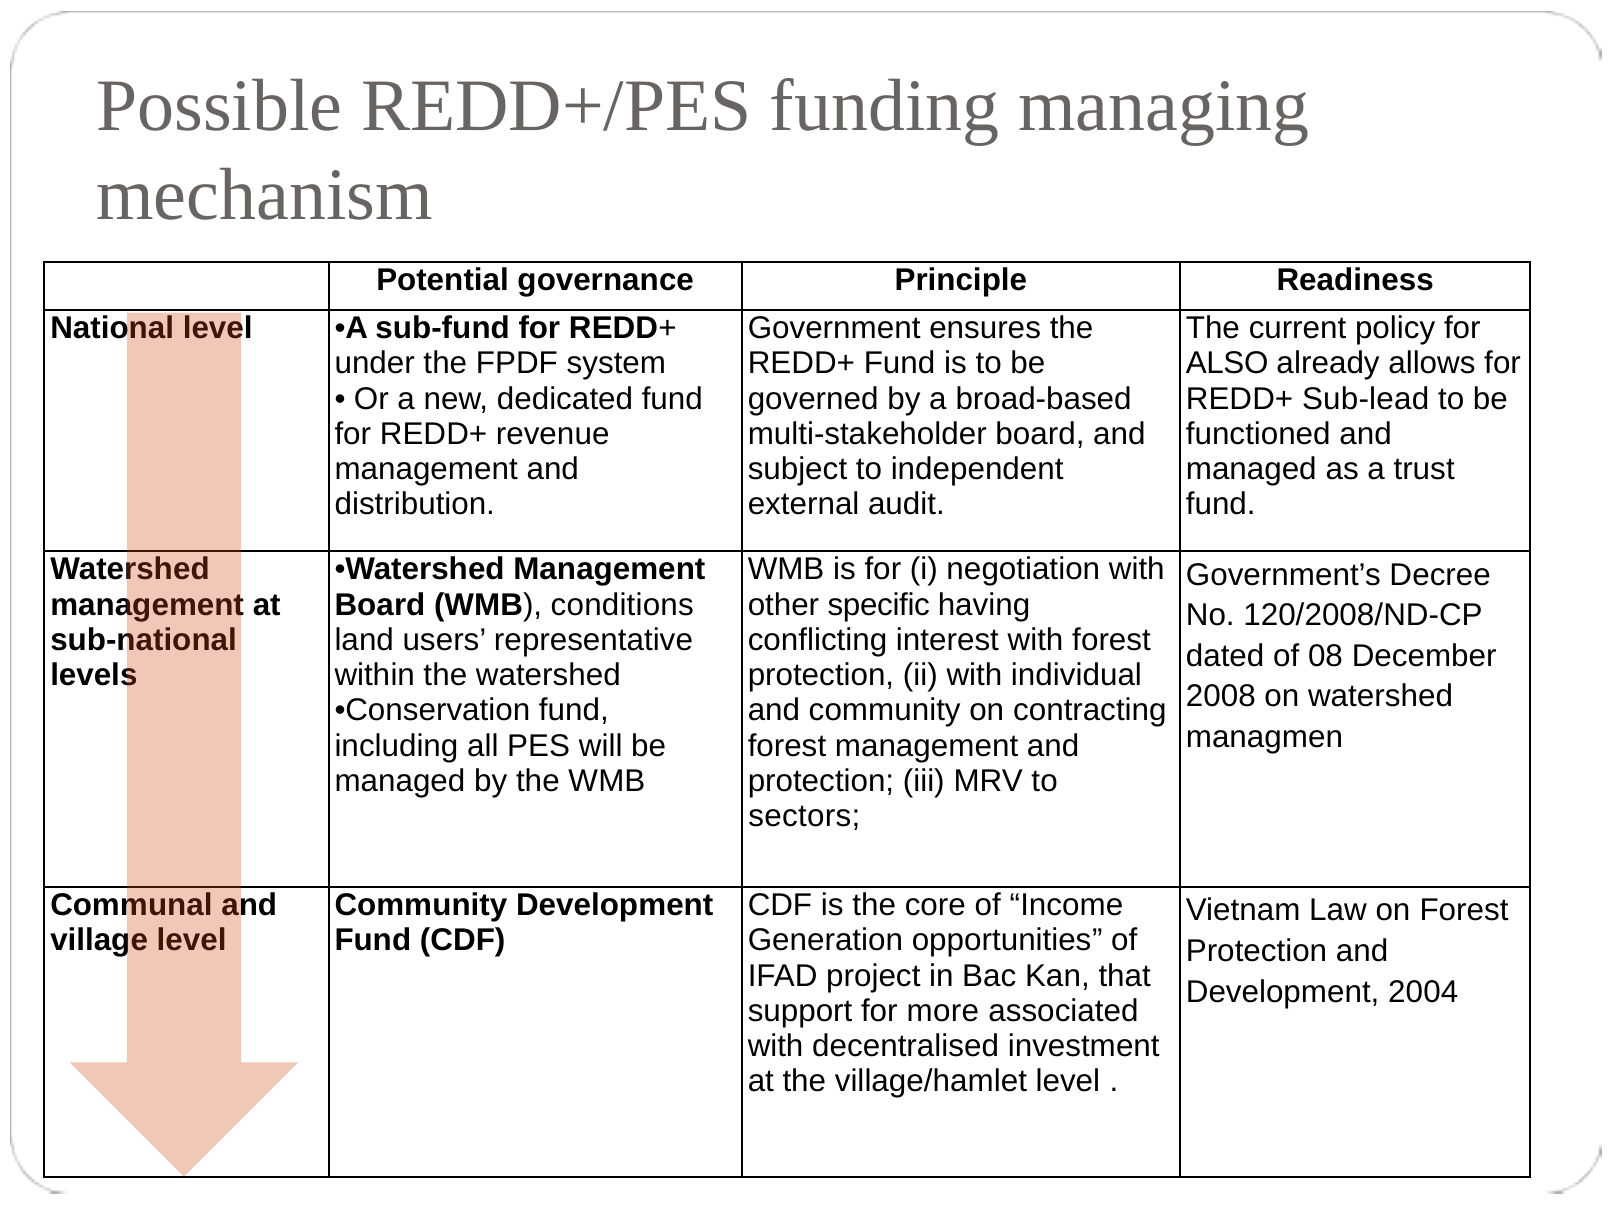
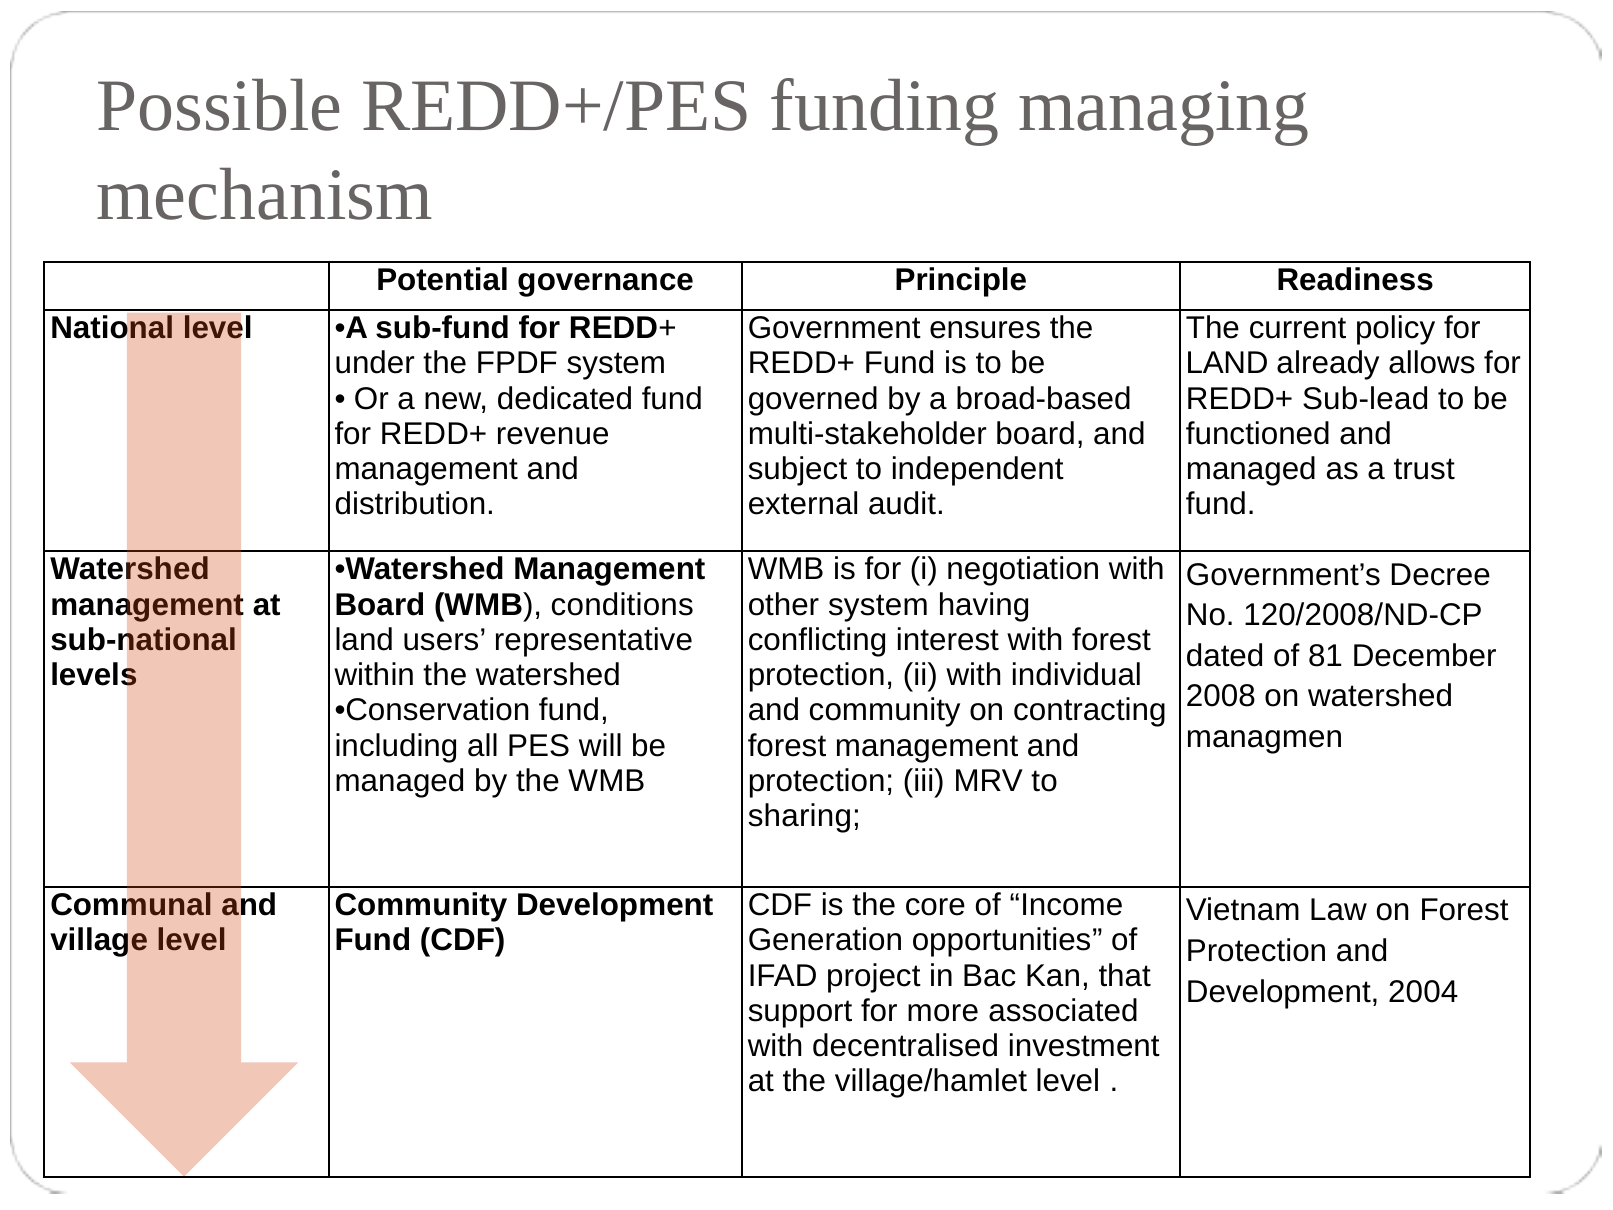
ALSO: ALSO -> LAND (1227, 363)
other specific: specific -> system (878, 605)
08: 08 -> 81 (1325, 656)
sectors: sectors -> sharing (804, 816)
